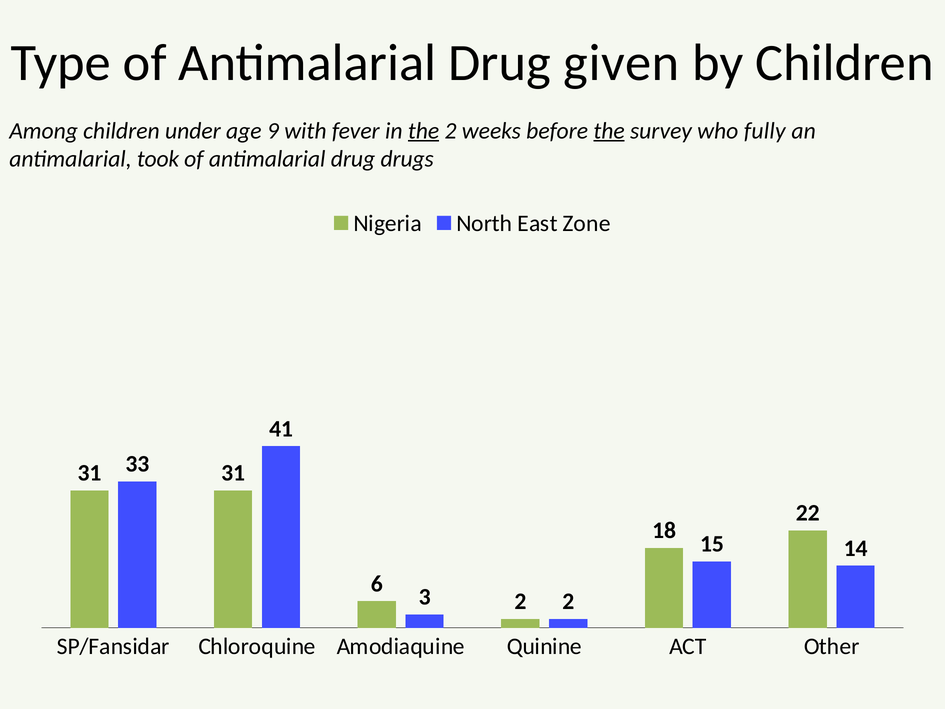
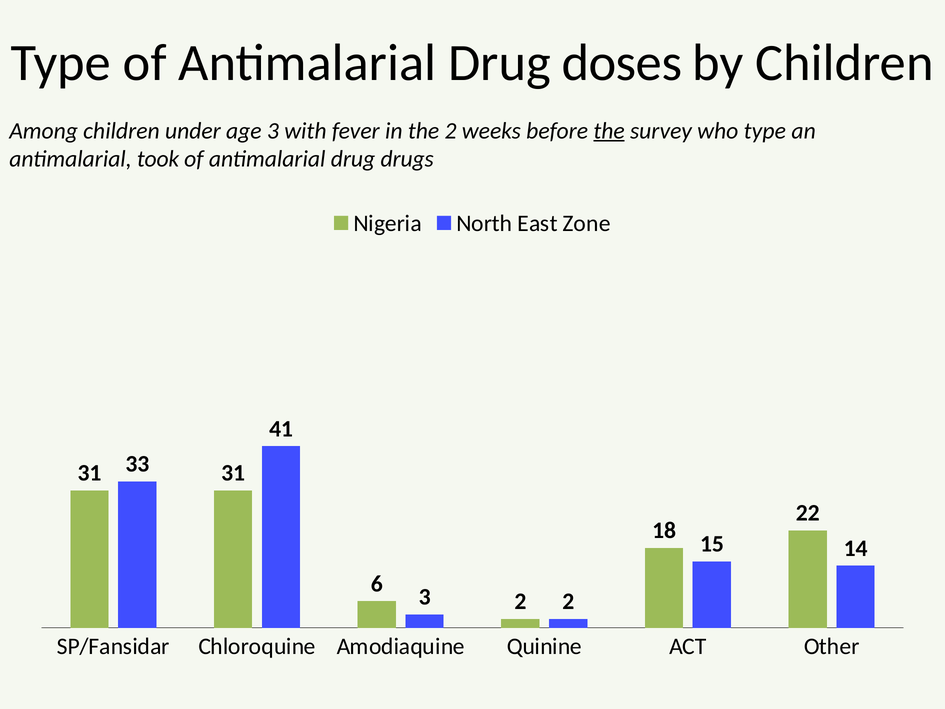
given: given -> doses (622, 63)
age 9: 9 -> 3 (273, 131)
the underline: present -> none (424, 131)
who fully: fully -> type (765, 131)
